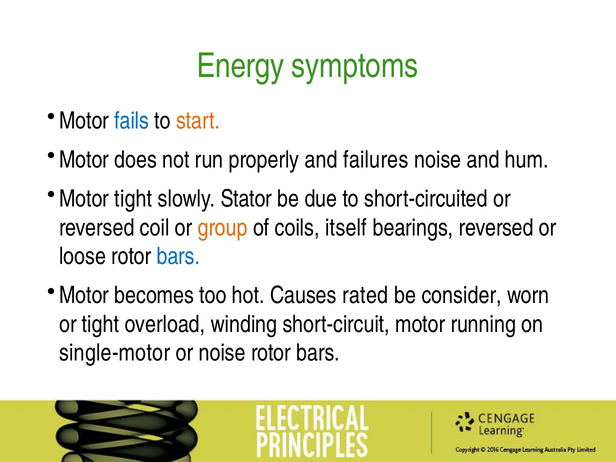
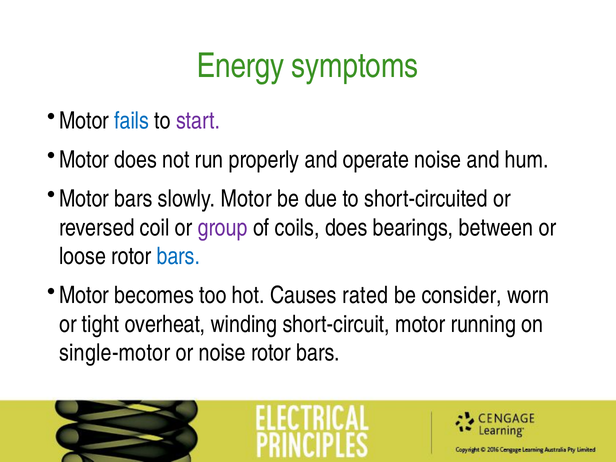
start colour: orange -> purple (198, 121)
failures: failures -> operate (376, 160)
Motor tight: tight -> bars (133, 199)
slowly Stator: Stator -> Motor (246, 199)
group colour: orange -> purple (223, 228)
coils itself: itself -> does (346, 228)
bearings reversed: reversed -> between (496, 228)
overload: overload -> overheat (165, 324)
